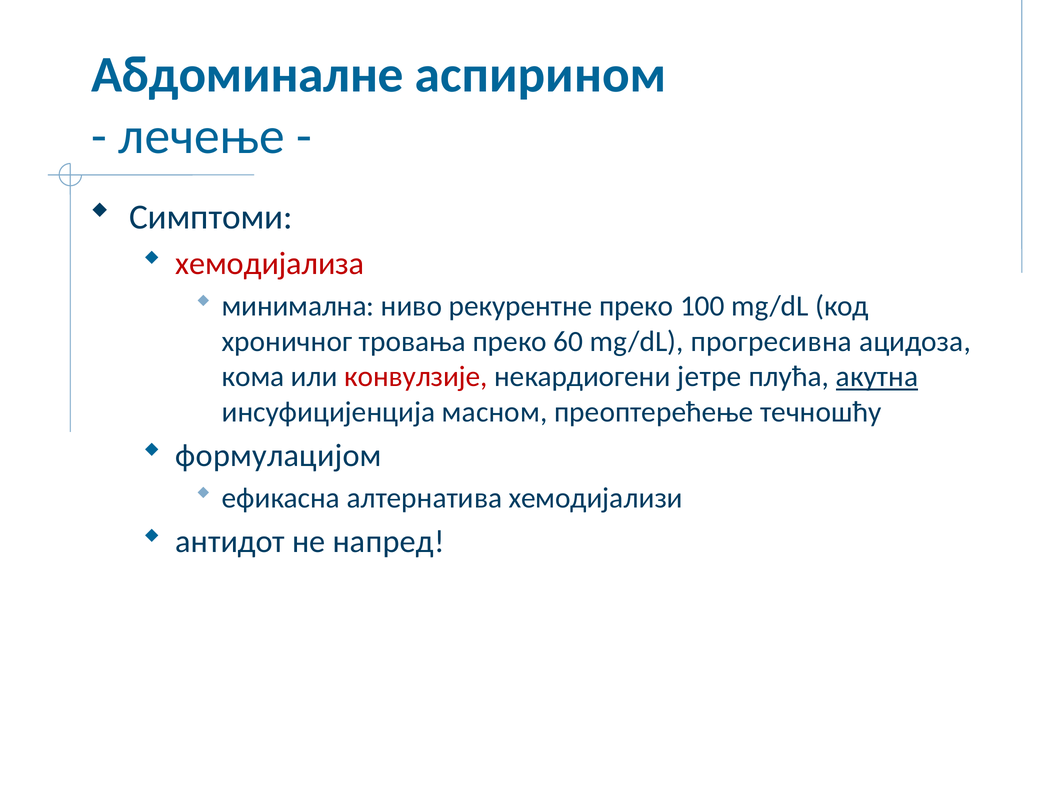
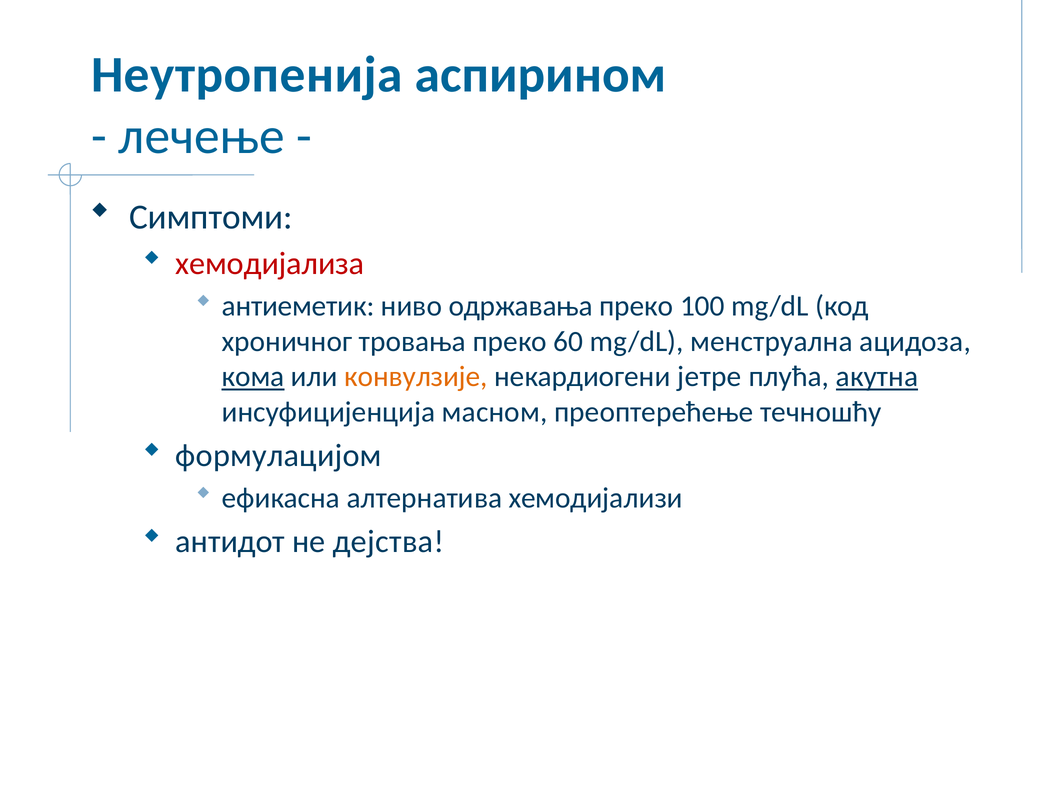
Абдоминалне: Абдоминалне -> Неутропенија (247, 75)
минимална: минимална -> антиеметик (298, 307)
рекурентне: рекурентне -> одржавања (521, 307)
прогресивна: прогресивна -> менструална (771, 342)
кома underline: none -> present (253, 377)
конвулзије colour: red -> orange (416, 377)
напред: напред -> дејства (388, 542)
